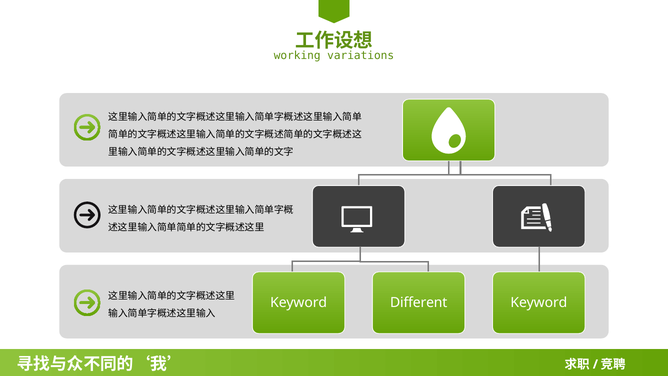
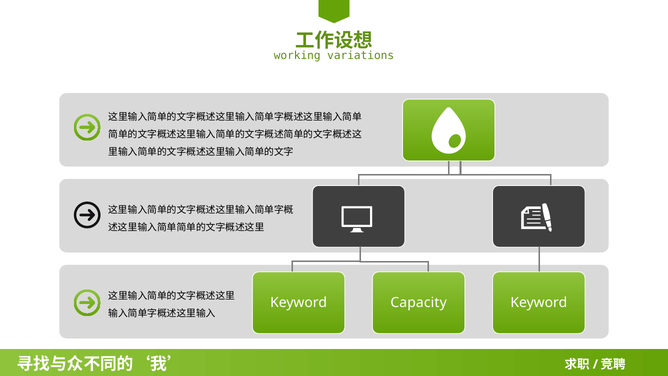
Different: Different -> Capacity (419, 302)
